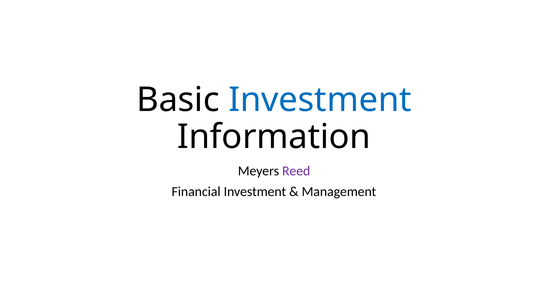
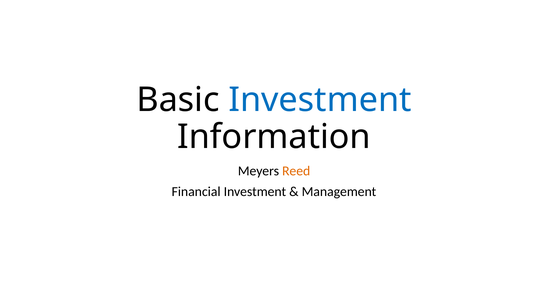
Reed colour: purple -> orange (296, 171)
